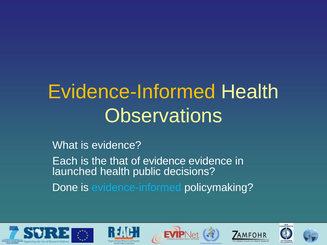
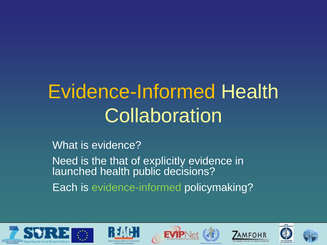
Observations: Observations -> Collaboration (163, 116)
Each: Each -> Need (65, 161)
of evidence: evidence -> explicitly (164, 161)
Done: Done -> Each (65, 188)
evidence-informed colour: light blue -> light green (136, 188)
